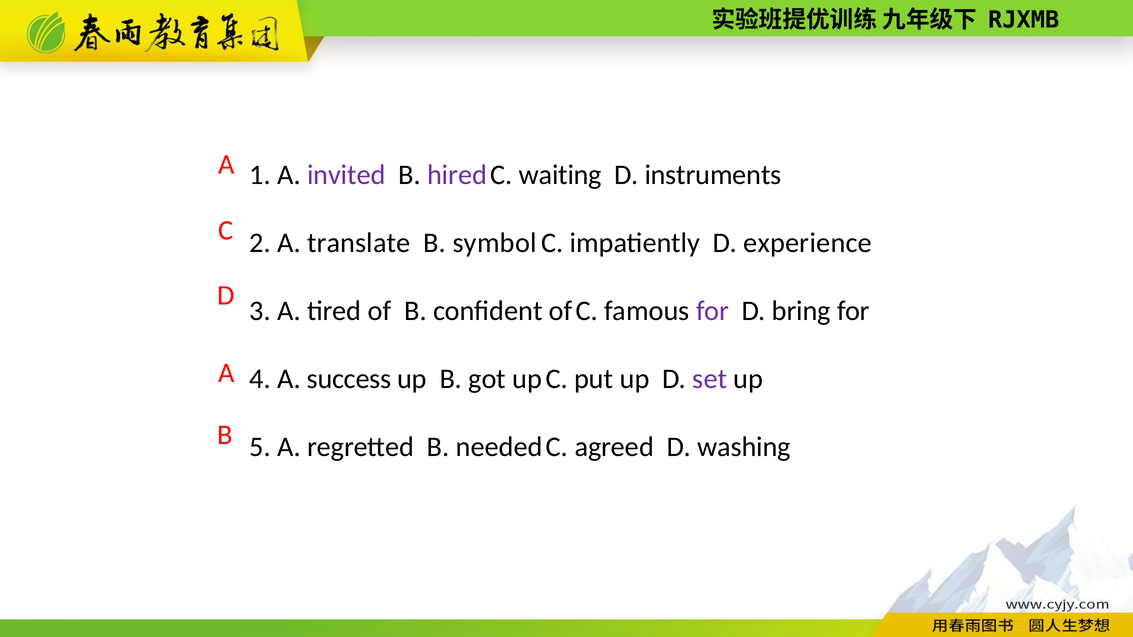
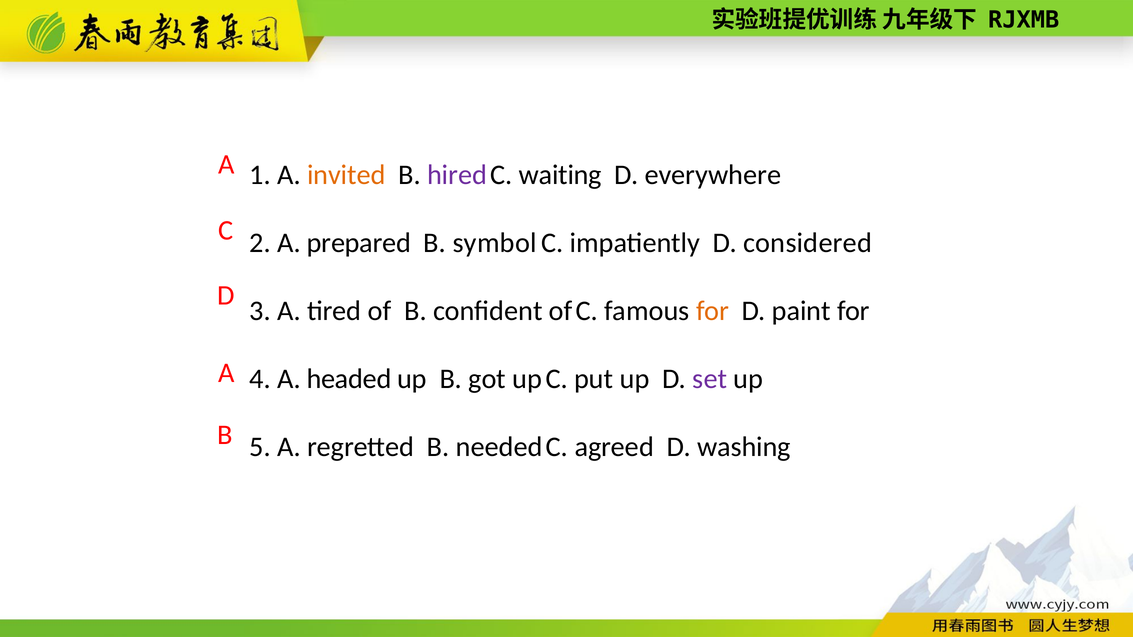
invited colour: purple -> orange (346, 175)
instruments: instruments -> everywhere (713, 175)
translate: translate -> prepared (359, 243)
experience: experience -> considered (808, 243)
for colour: purple -> orange (713, 311)
bring: bring -> paint (801, 311)
success: success -> headed (349, 379)
